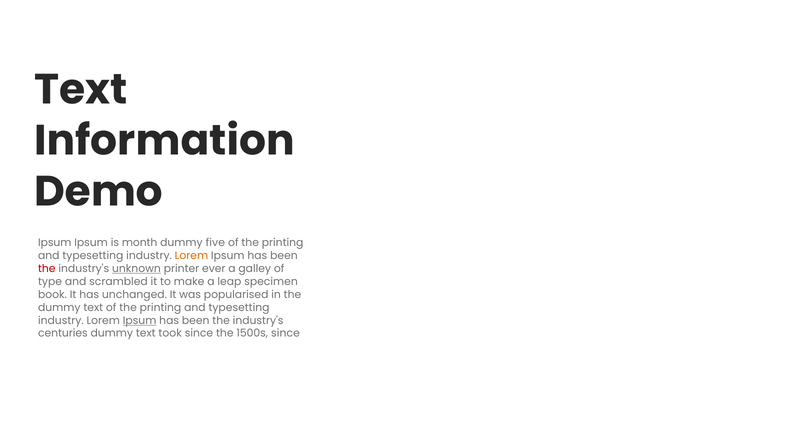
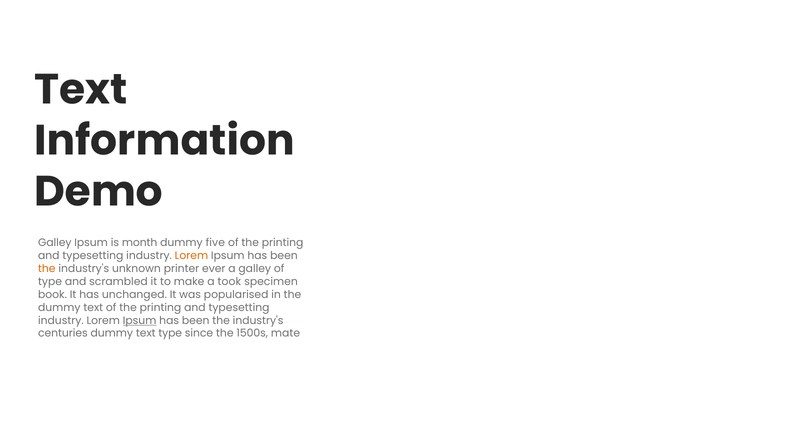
Ipsum: Ipsum -> Galley (55, 243)
the colour: red -> orange (47, 268)
unknown underline: present -> none (136, 268)
leap: leap -> took (229, 281)
text took: took -> type (170, 333)
1500s since: since -> mate (286, 333)
